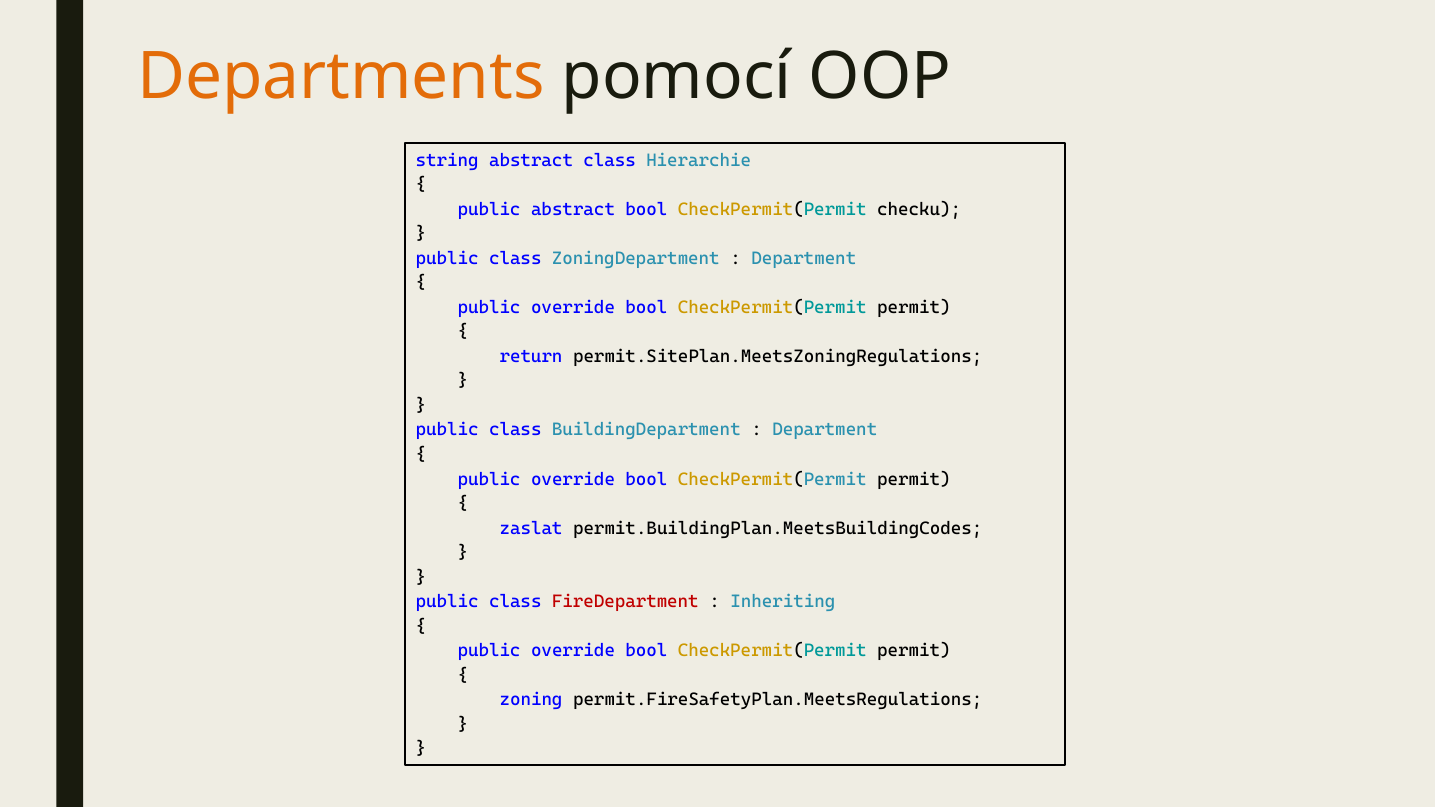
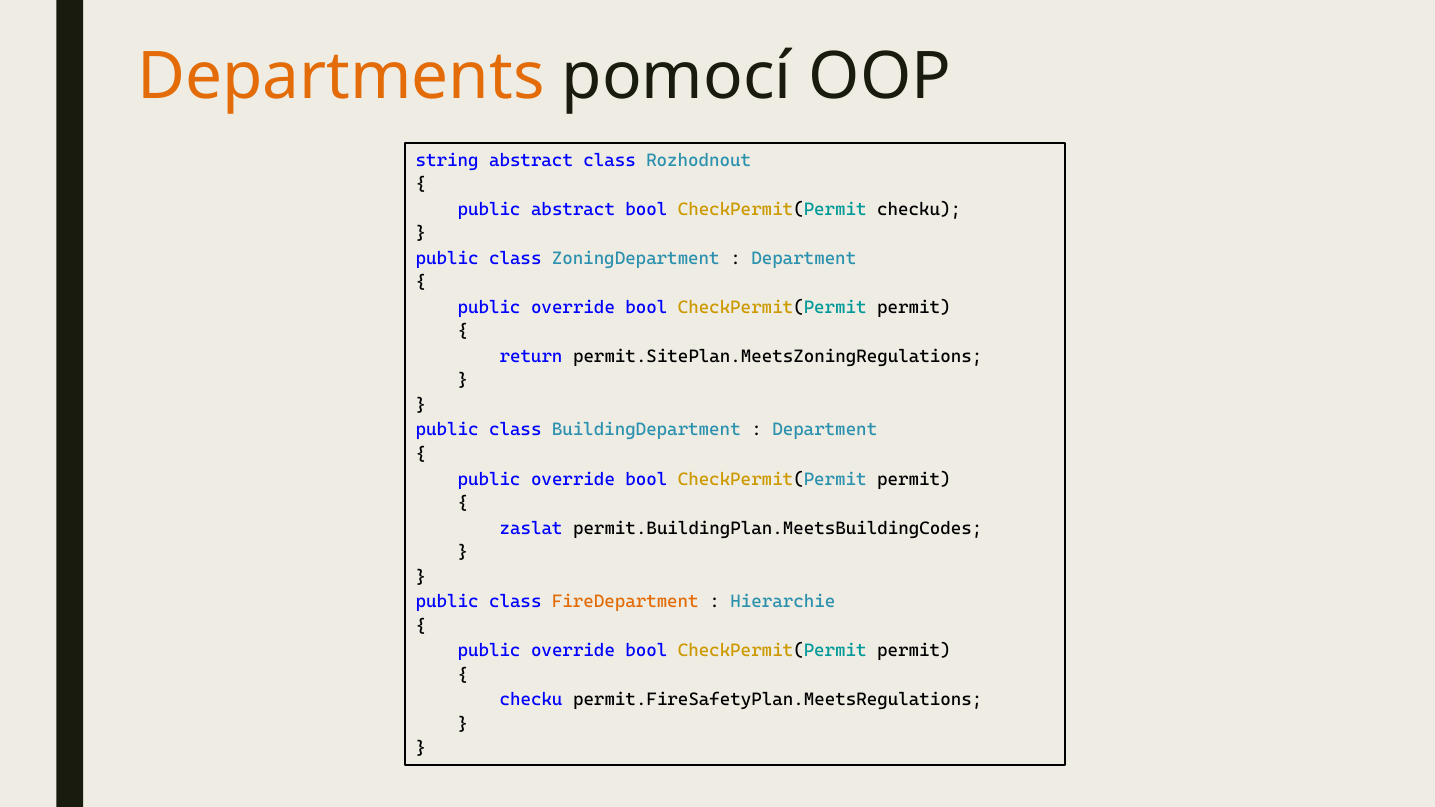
Hierarchie: Hierarchie -> Rozhodnout (699, 160)
FireDepartment colour: red -> orange (625, 602)
Inheriting: Inheriting -> Hierarchie (783, 602)
zoning: zoning -> checku (531, 700)
